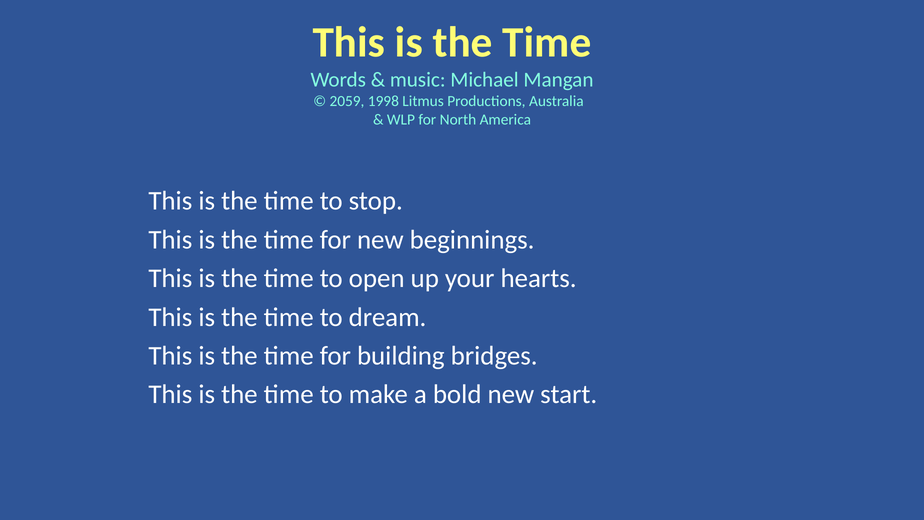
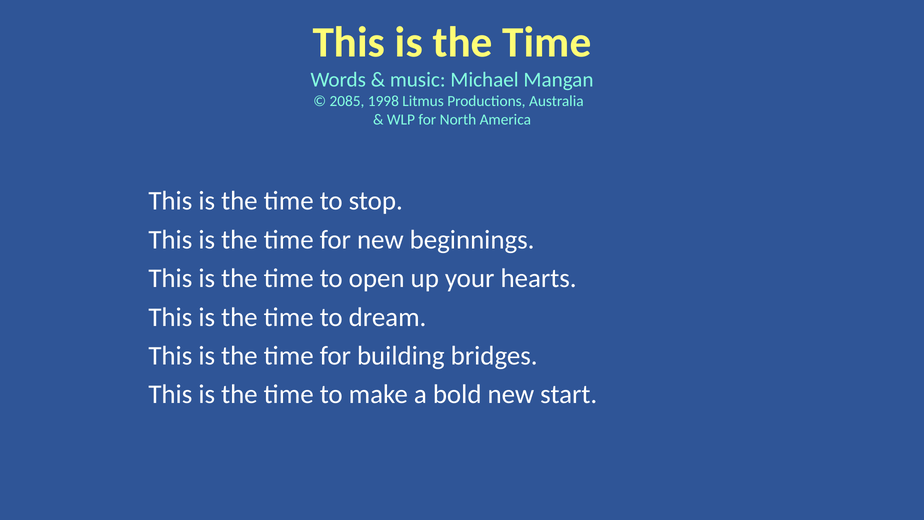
2059: 2059 -> 2085 (347, 101)
